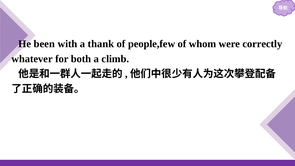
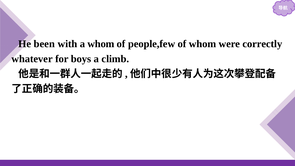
a thank: thank -> whom (101, 44)
both: both -> boys (81, 59)
